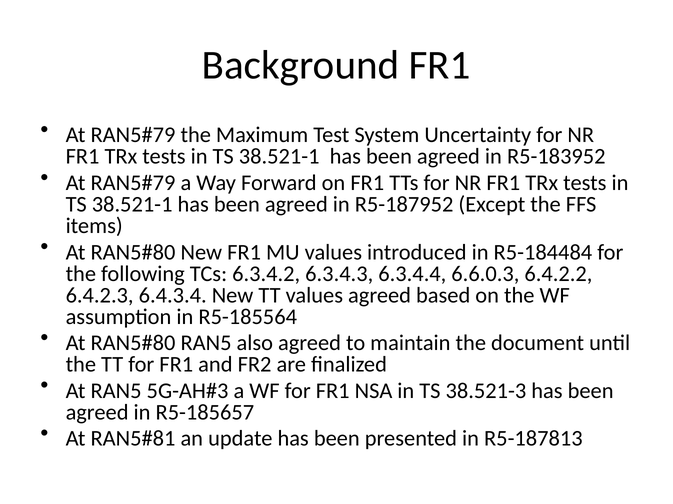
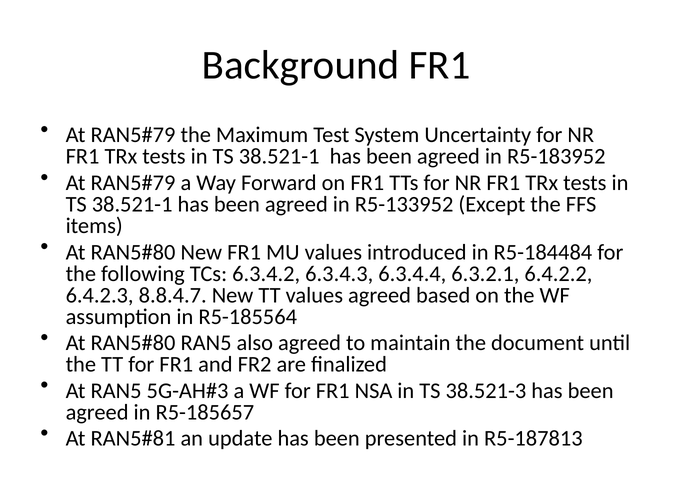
R5-187952: R5-187952 -> R5-133952 (404, 205)
6.6.0.3: 6.6.0.3 -> 6.3.2.1 (485, 274)
6.4.3.4: 6.4.3.4 -> 8.8.4.7 (173, 296)
